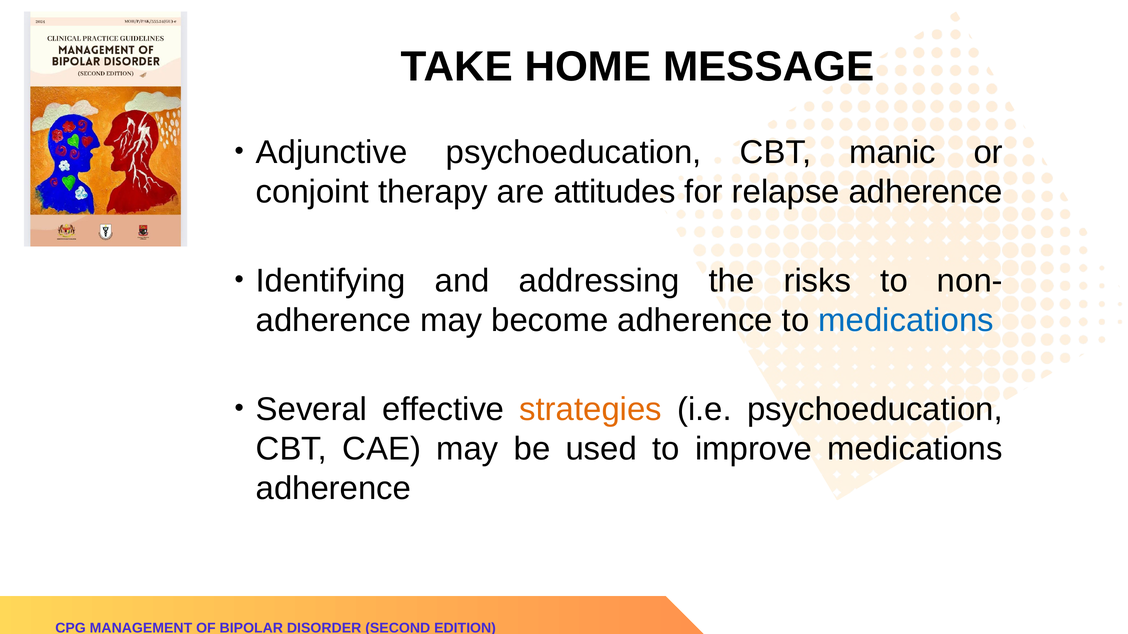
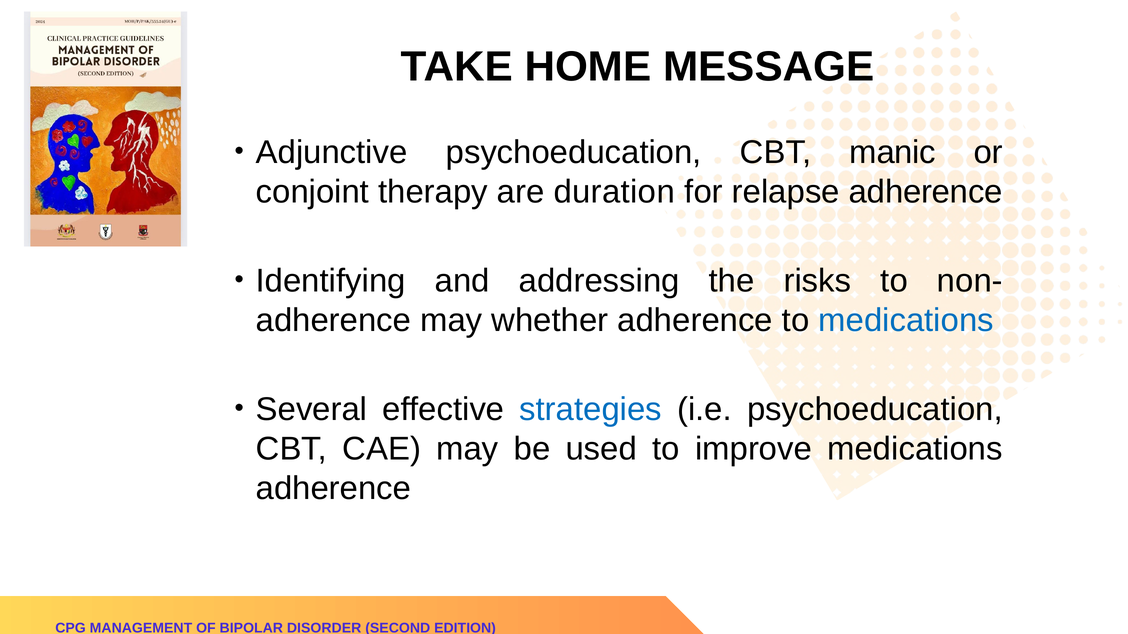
attitudes: attitudes -> duration (614, 192)
become: become -> whether (550, 321)
strategies colour: orange -> blue (591, 410)
